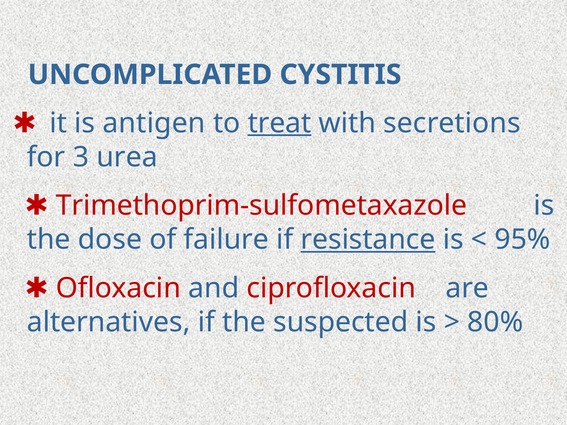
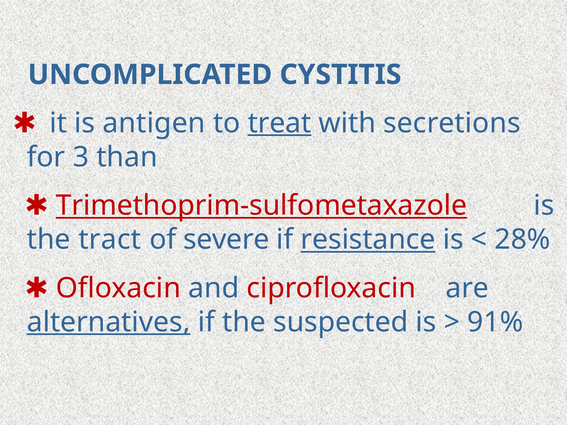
urea: urea -> than (127, 157)
Trimethoprim-sulfometaxazole underline: none -> present (261, 206)
dose: dose -> tract (110, 240)
failure: failure -> severe (226, 240)
95%: 95% -> 28% (522, 240)
alternatives underline: none -> present (109, 322)
80%: 80% -> 91% (495, 322)
